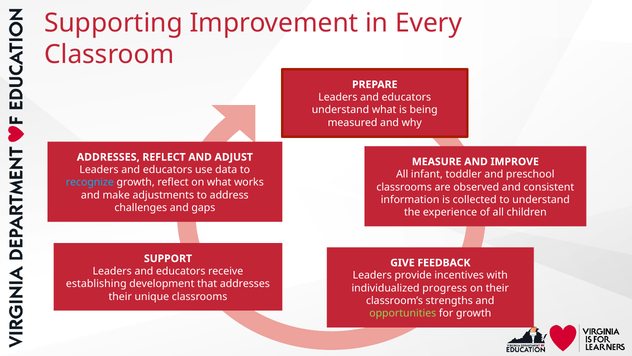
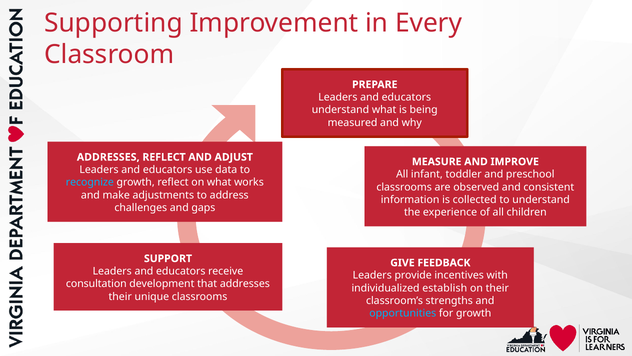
establishing: establishing -> consultation (96, 284)
progress: progress -> establish (445, 288)
opportunities colour: light green -> light blue (403, 313)
